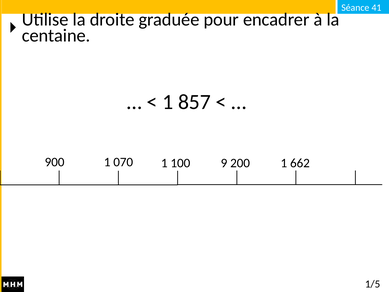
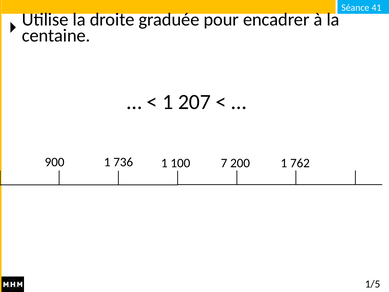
857: 857 -> 207 (194, 102)
070: 070 -> 736 (123, 162)
9: 9 -> 7 (224, 163)
662: 662 -> 762 (300, 163)
